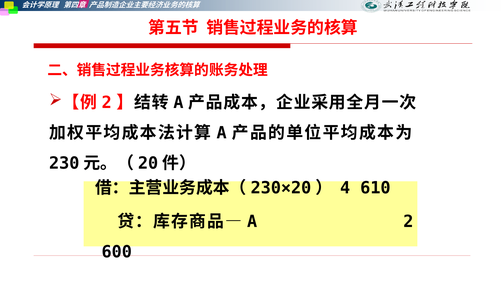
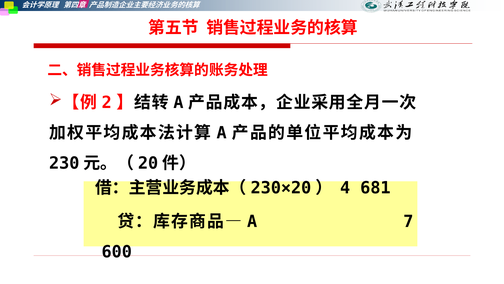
610: 610 -> 681 (375, 188)
2: 2 -> 7 (408, 221)
